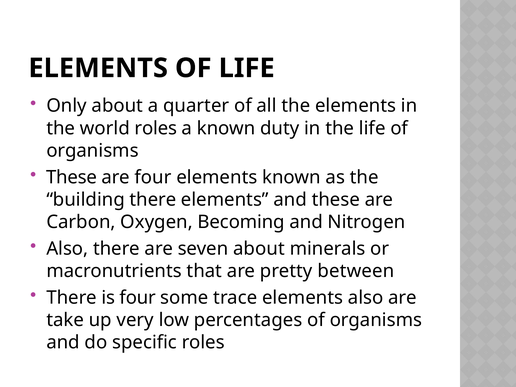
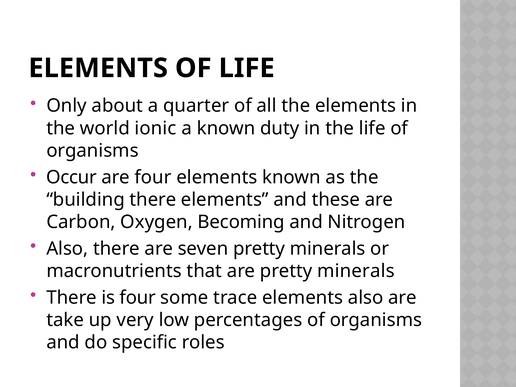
world roles: roles -> ionic (156, 128)
These: These -> Occur (72, 177)
seven about: about -> pretty (259, 249)
are pretty between: between -> minerals (356, 271)
